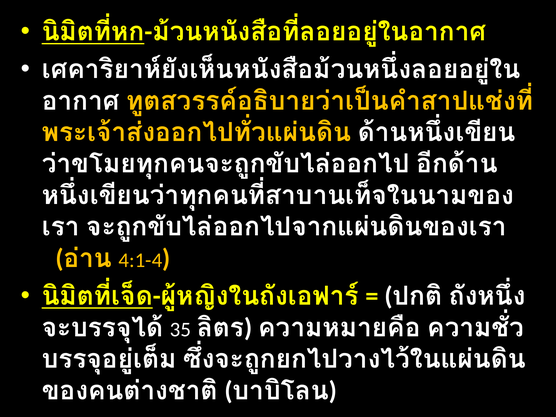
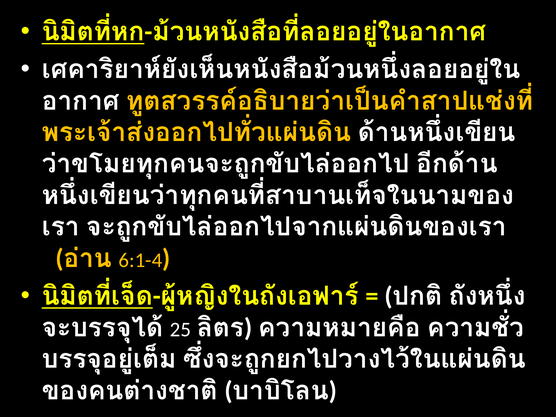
4:1-4: 4:1-4 -> 6:1-4 (140, 260)
35: 35 -> 25 (180, 329)
